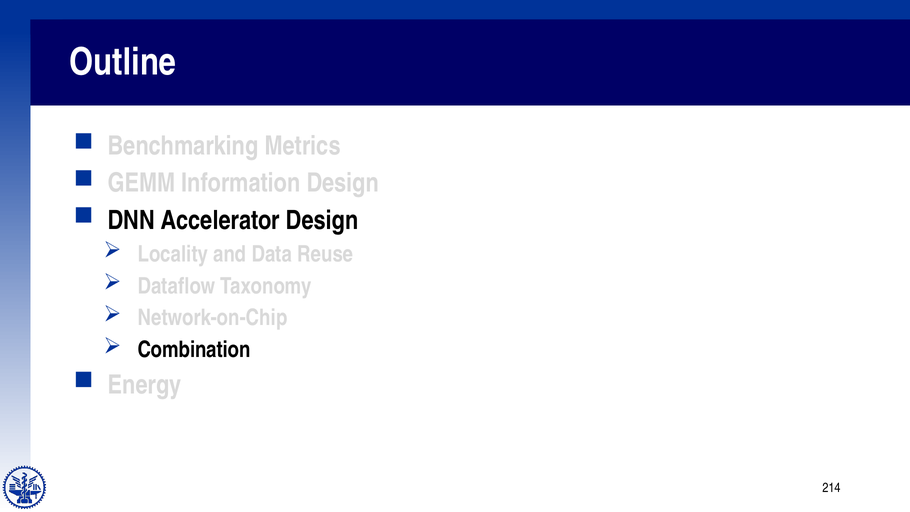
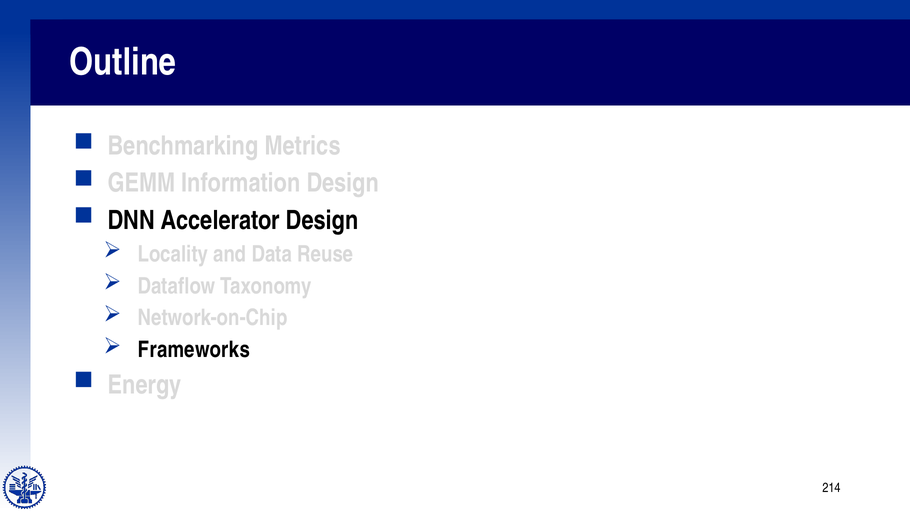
Combination: Combination -> Frameworks (194, 350)
